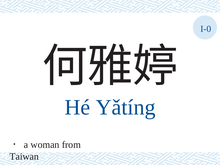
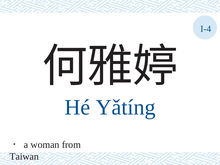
I-0: I-0 -> I-4 (206, 29)
